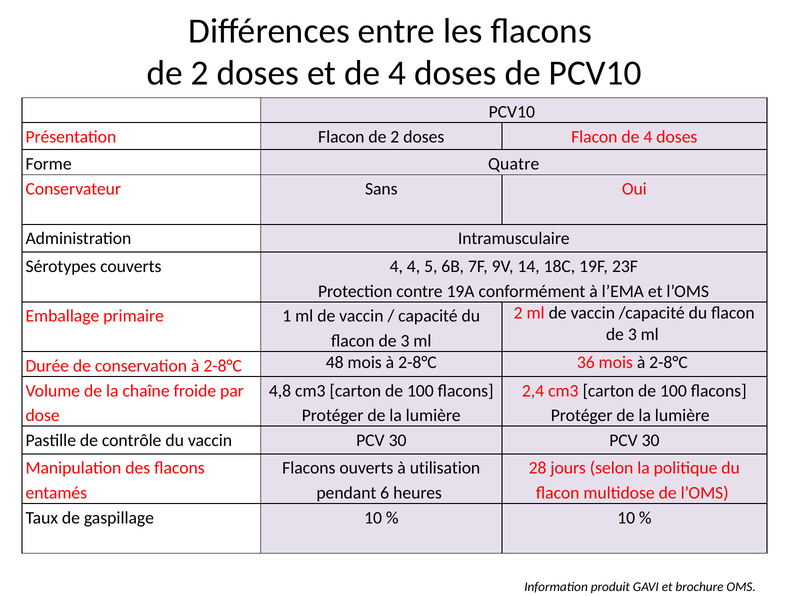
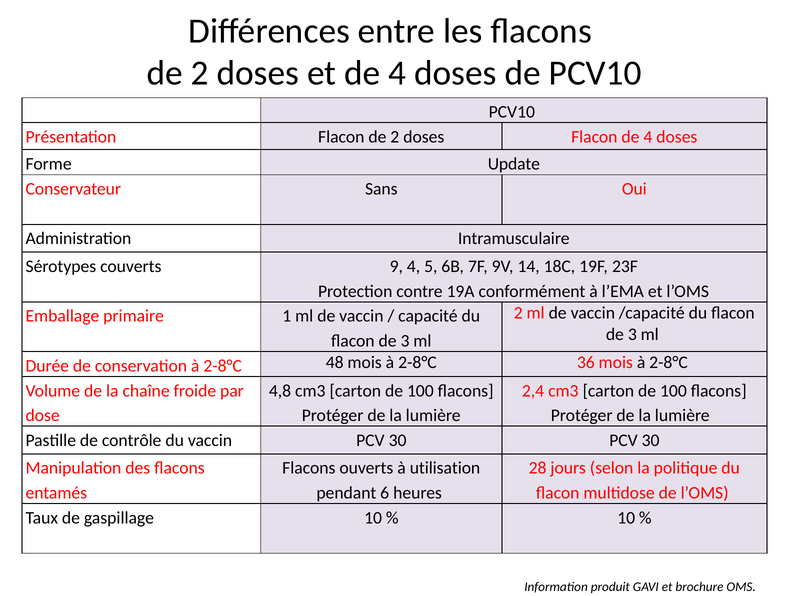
Quatre: Quatre -> Update (514, 164)
couverts 4: 4 -> 9 (396, 267)
